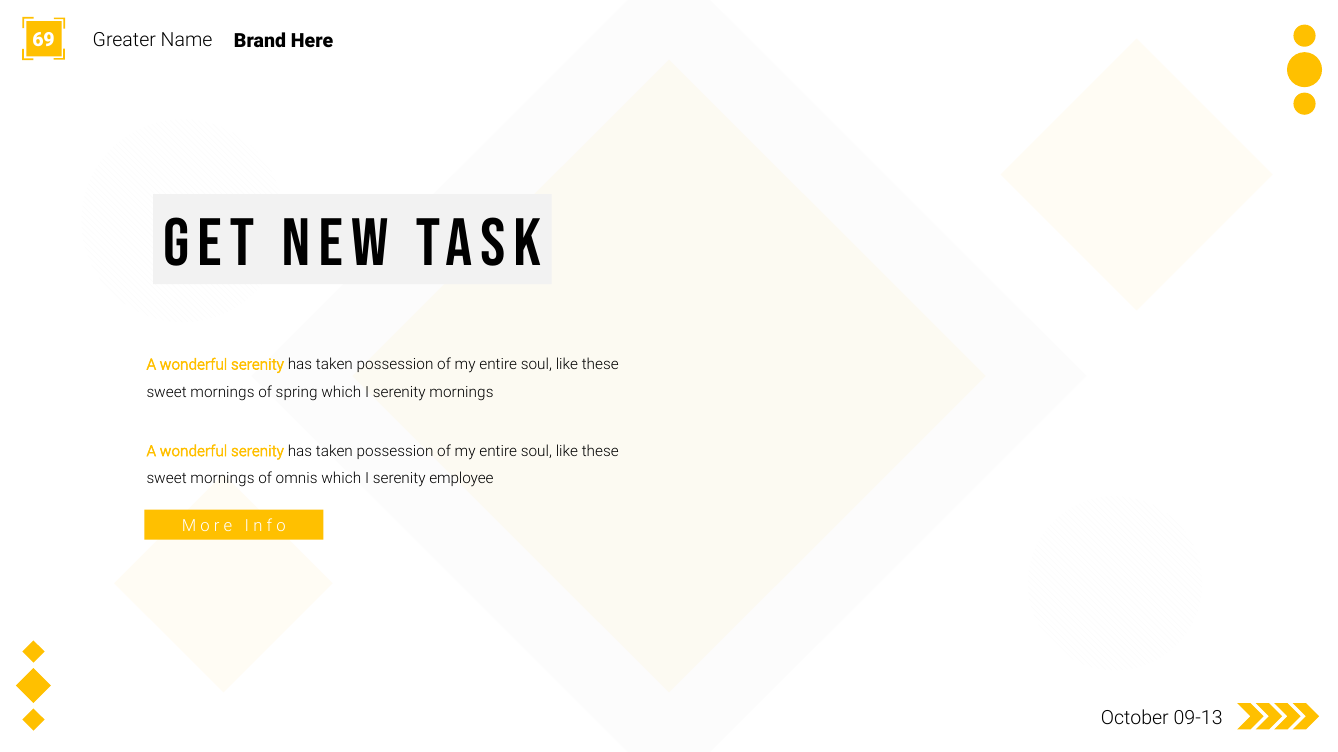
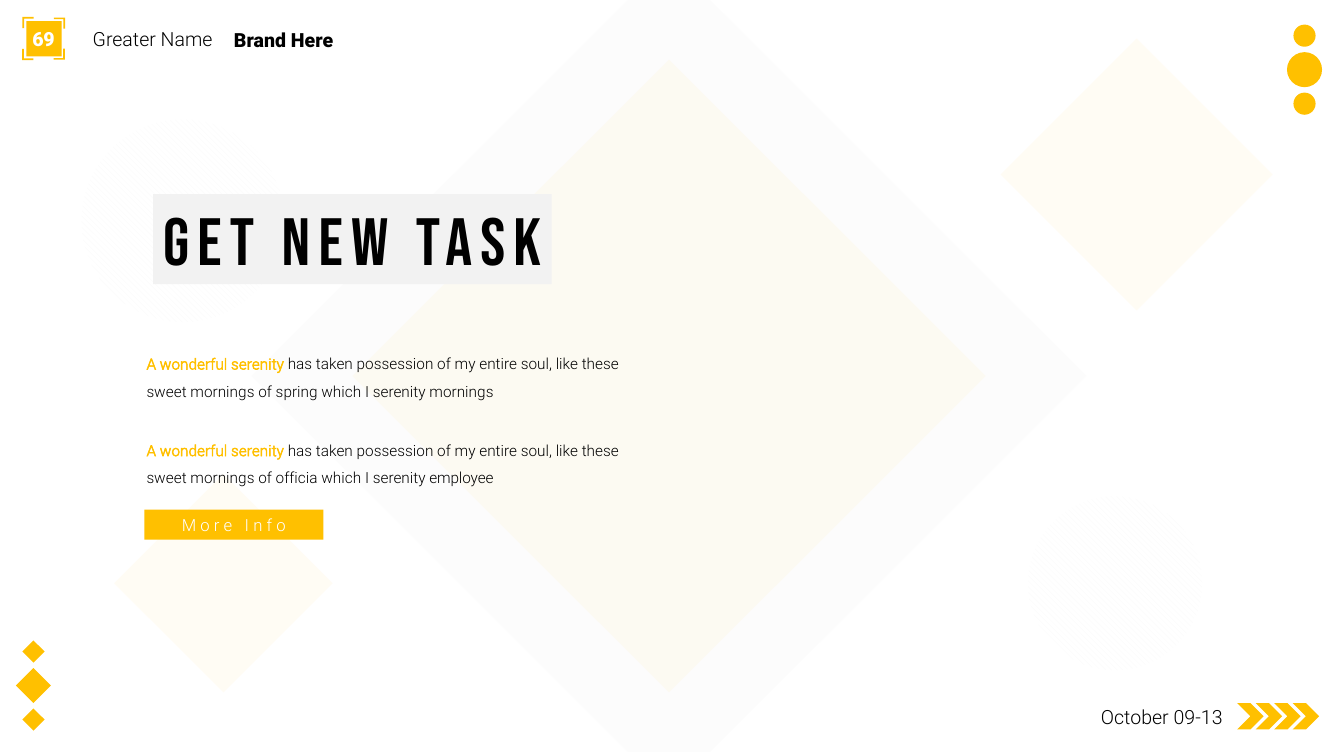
omnis: omnis -> officia (297, 479)
